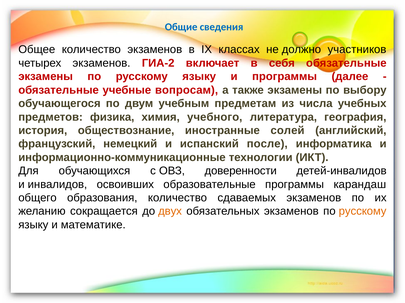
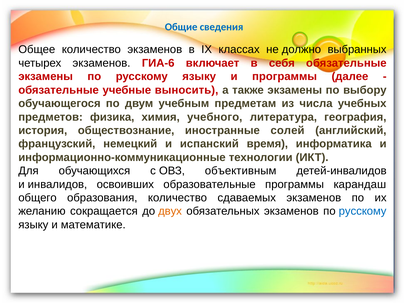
участников: участников -> выбранных (357, 50)
ГИА-2: ГИА-2 -> ГИА-6 (158, 63)
вопросам: вопросам -> выносить (187, 90)
после: после -> время (267, 144)
доверенности: доверенности -> объективным (241, 171)
русскому colour: orange -> blue (363, 212)
